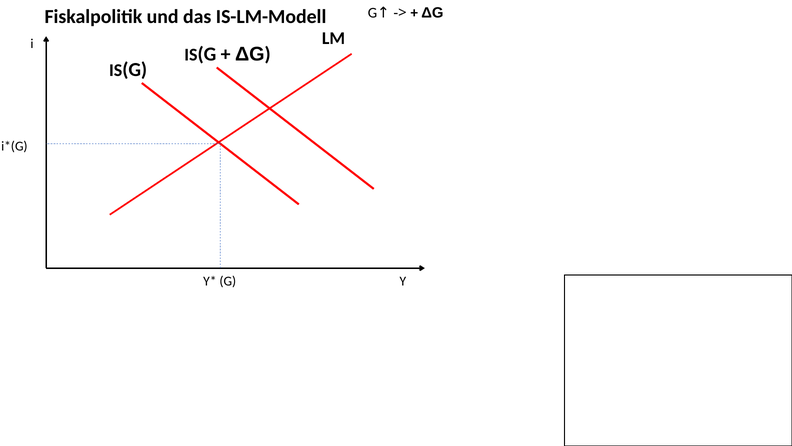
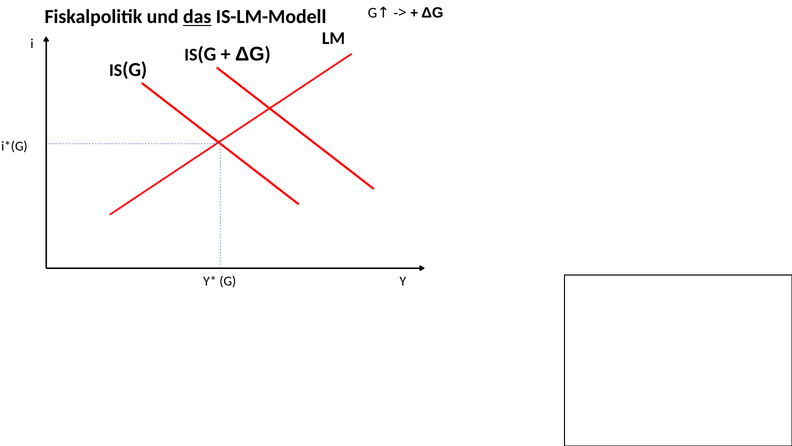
das underline: none -> present (197, 17)
